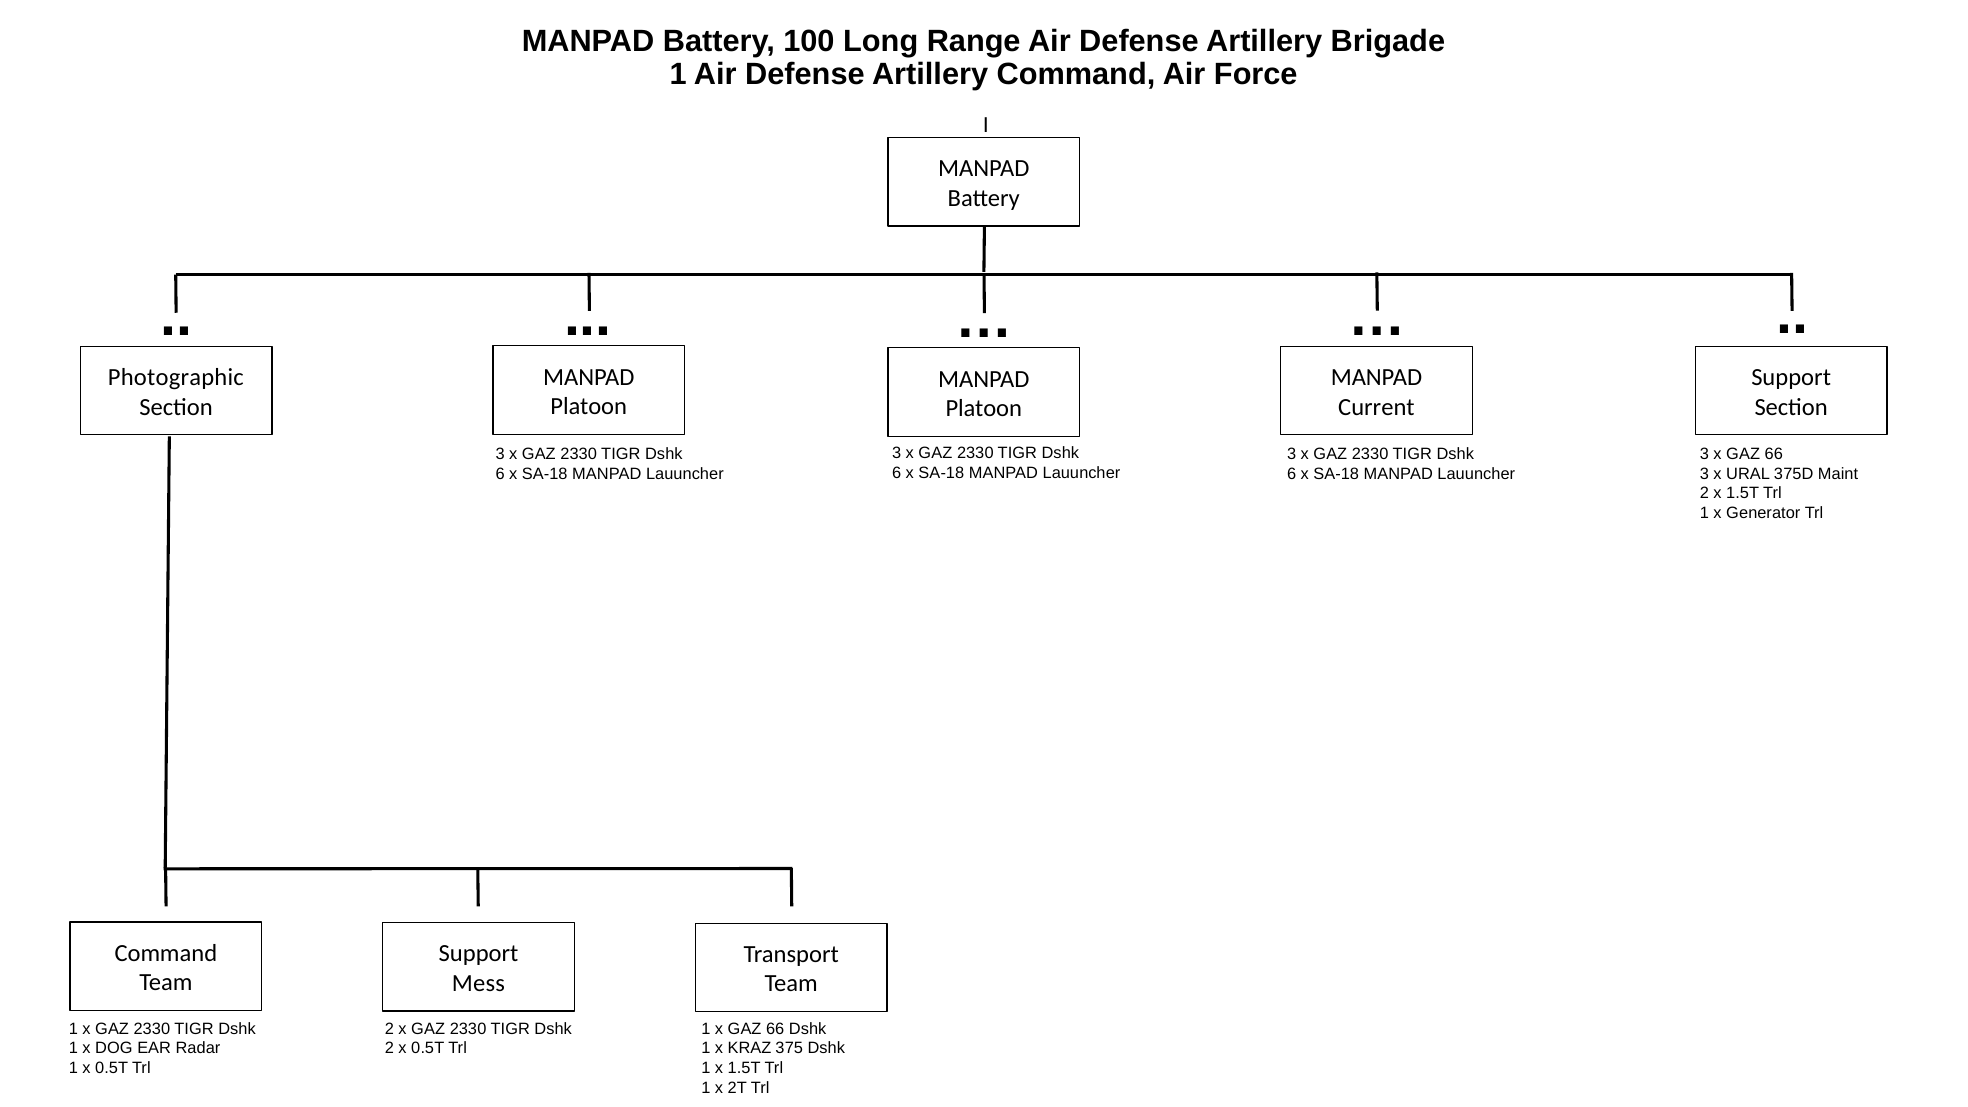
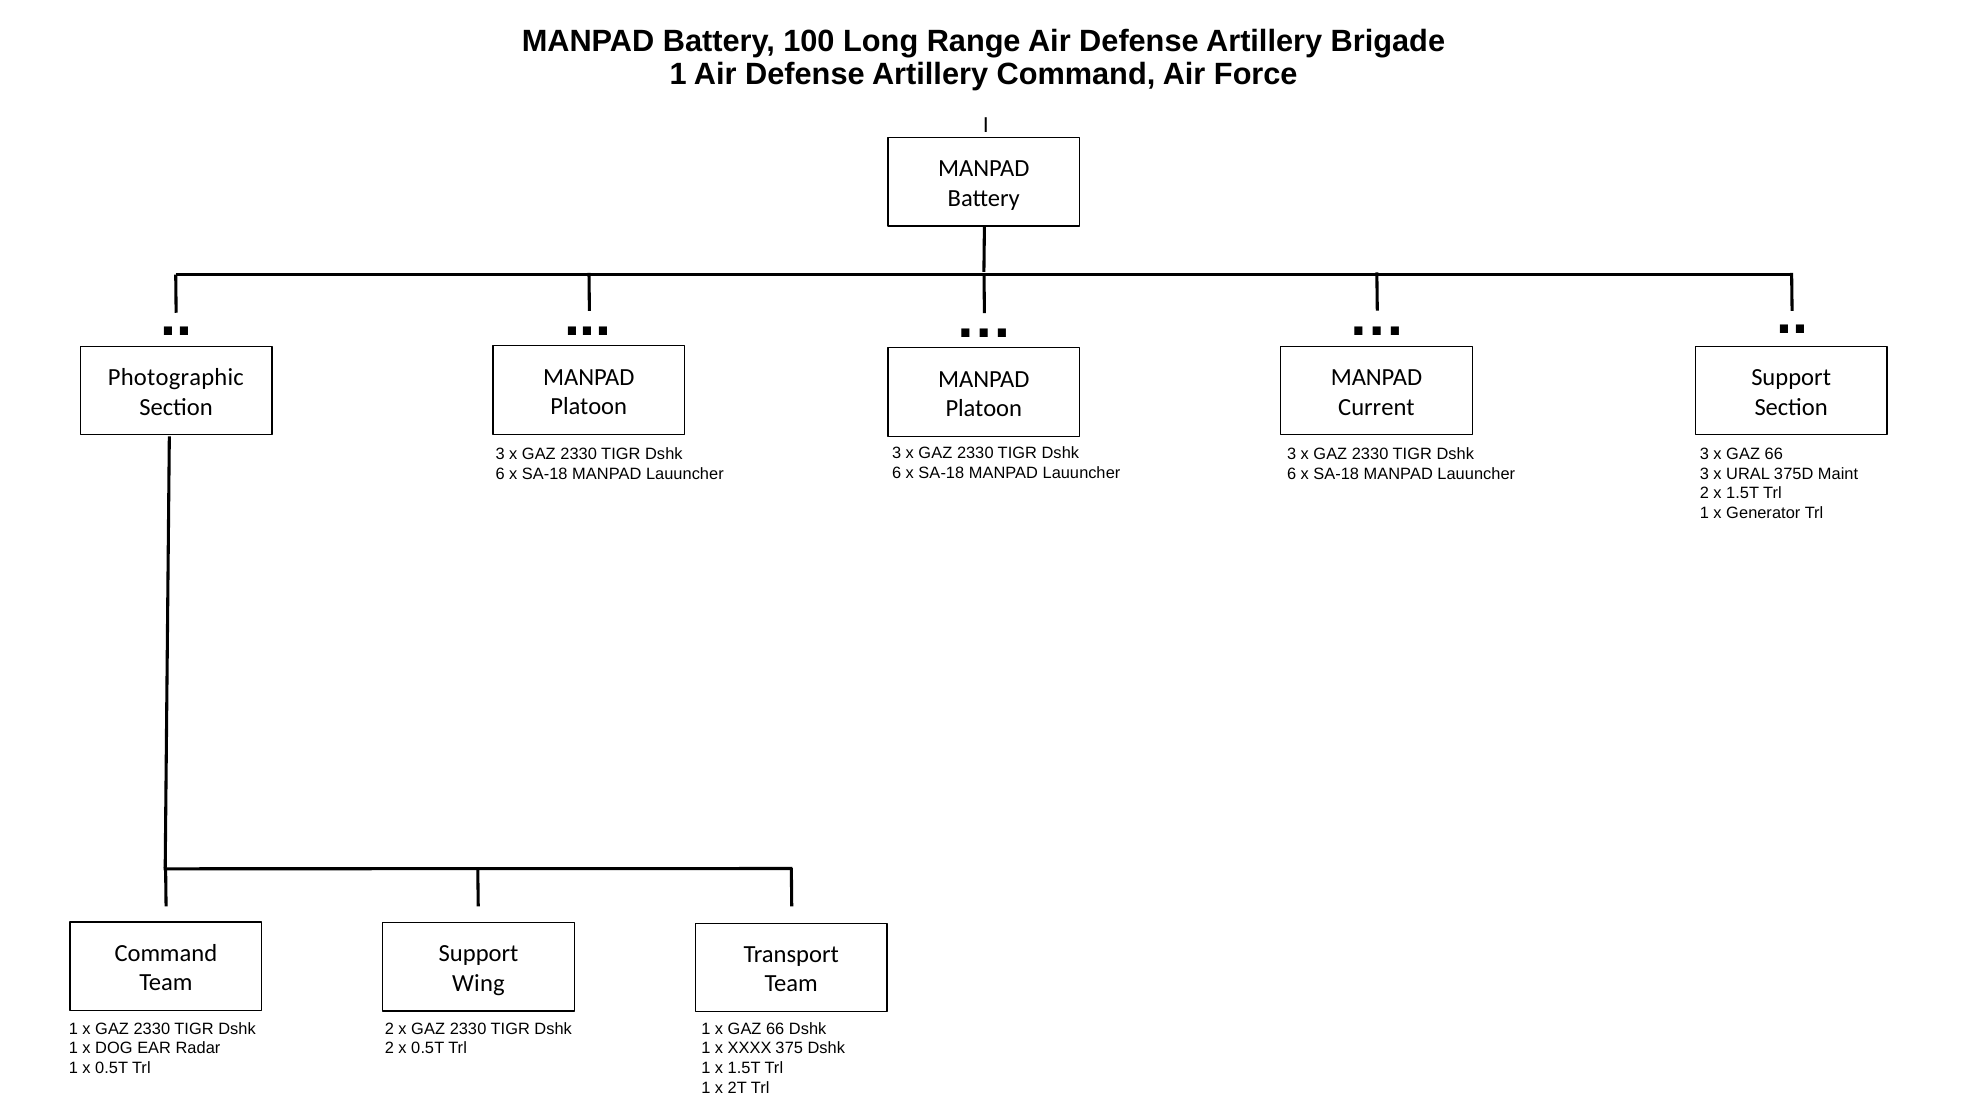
Mess: Mess -> Wing (478, 983)
KRAZ: KRAZ -> XXXX (750, 1048)
